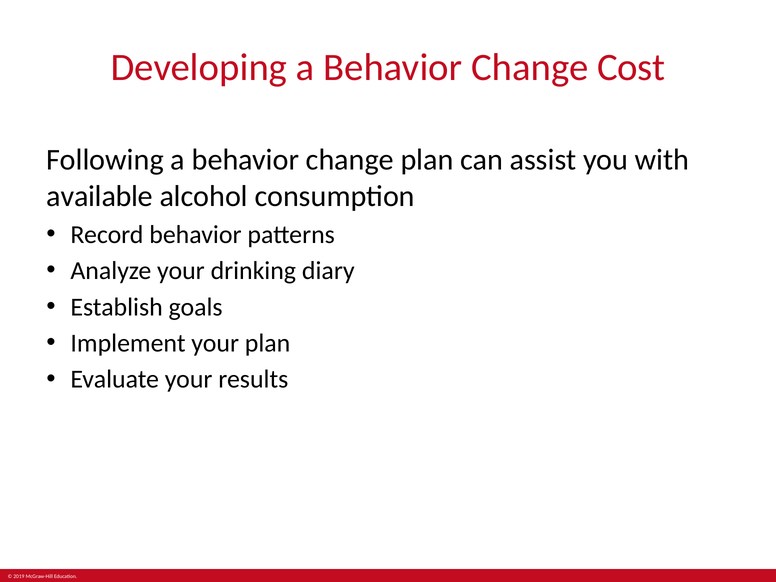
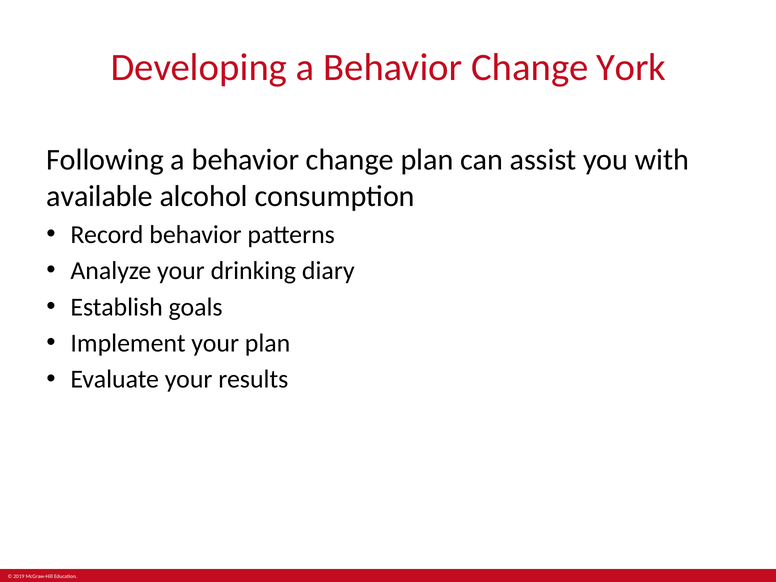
Cost: Cost -> York (631, 67)
